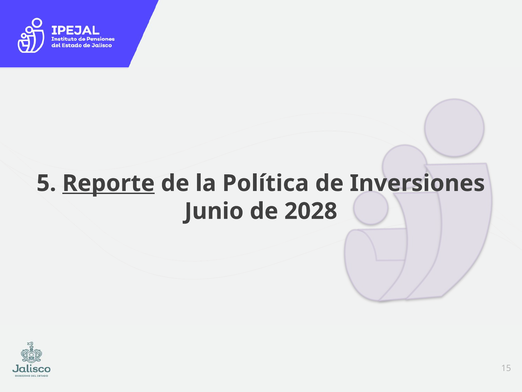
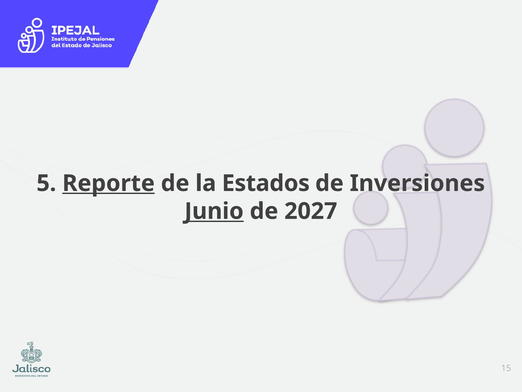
Política: Política -> Estados (266, 183)
Junio underline: none -> present (214, 211)
2028: 2028 -> 2027 (311, 211)
